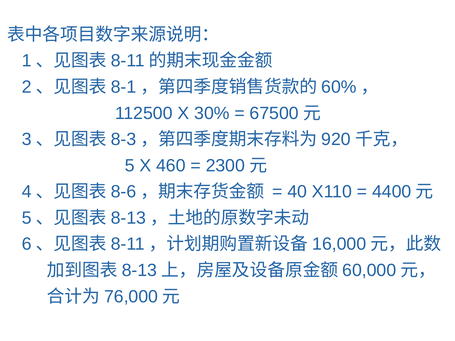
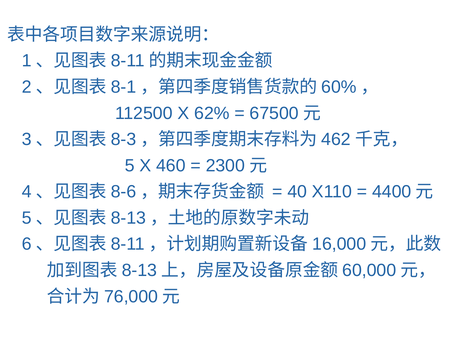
30%: 30% -> 62% (212, 113)
920: 920 -> 462 (336, 139)
